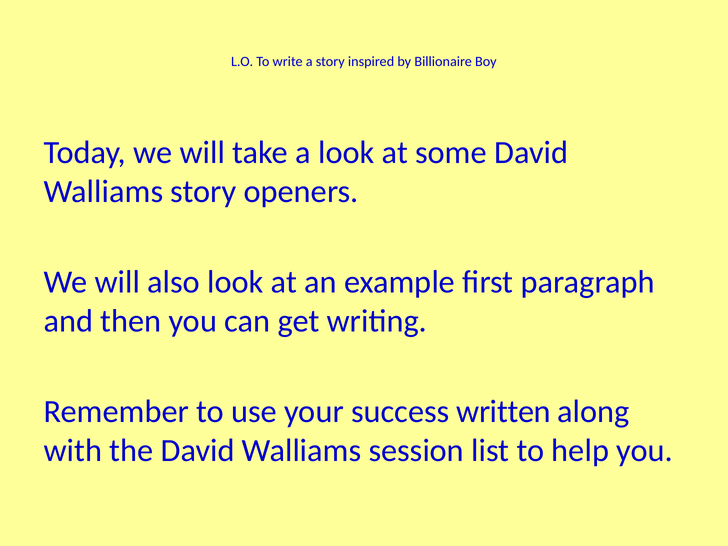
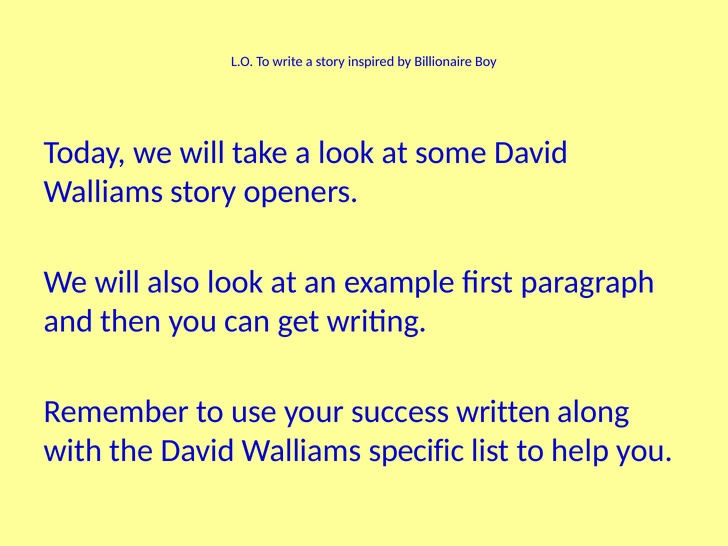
session: session -> specific (416, 450)
